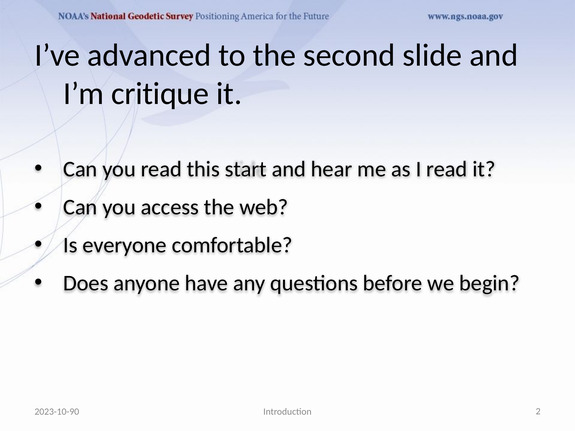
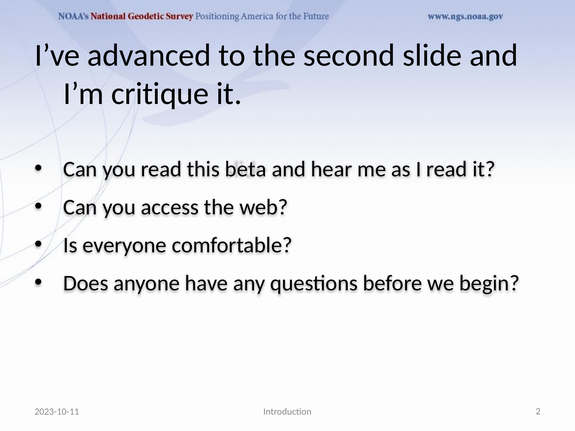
start: start -> beta (246, 169)
2023-10-90: 2023-10-90 -> 2023-10-11 (57, 412)
